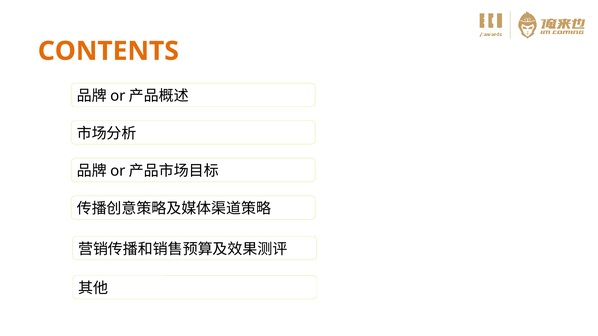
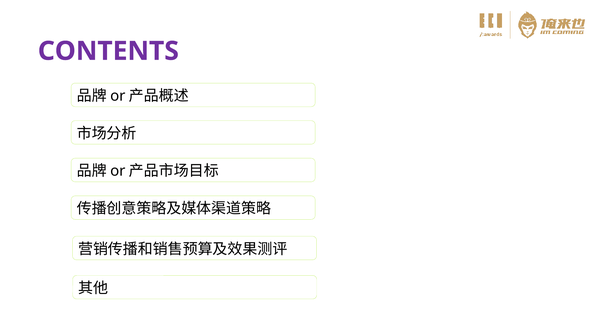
CONTENTS colour: orange -> purple (108, 51)
